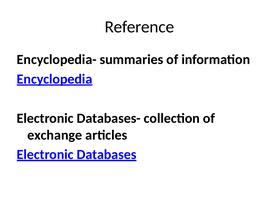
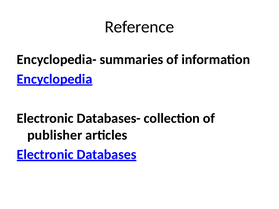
exchange: exchange -> publisher (55, 135)
